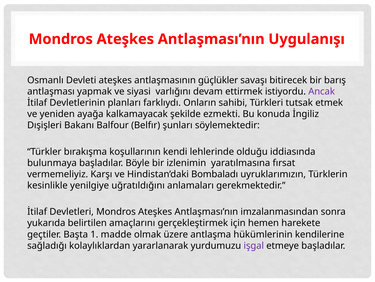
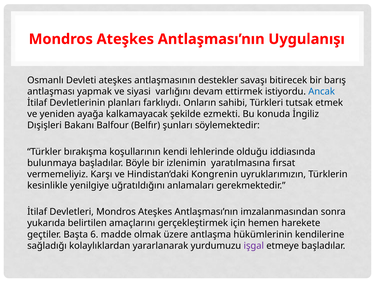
güçlükler: güçlükler -> destekler (218, 80)
Ancak colour: purple -> blue (322, 91)
Bombaladı: Bombaladı -> Kongrenin (215, 174)
1: 1 -> 6 (94, 234)
